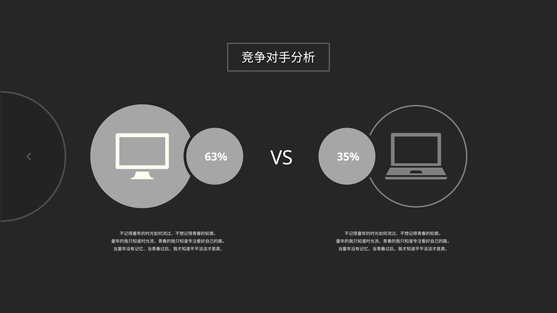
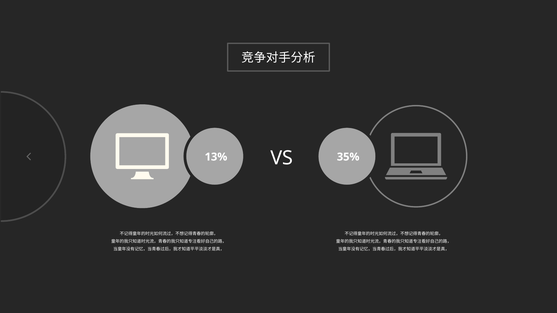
63%: 63% -> 13% (216, 157)
